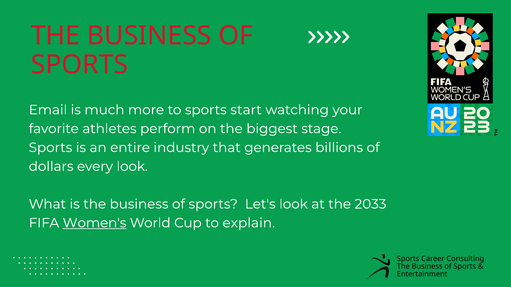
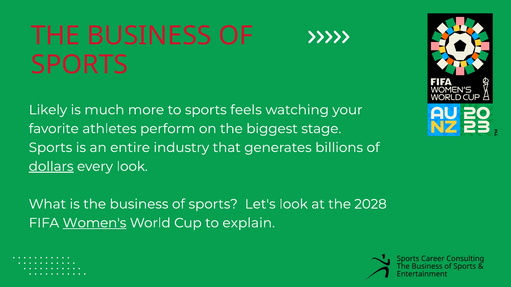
Email: Email -> Likely (48, 110)
start: start -> feels (246, 110)
dollars underline: none -> present (51, 167)
2033: 2033 -> 2028 (371, 204)
